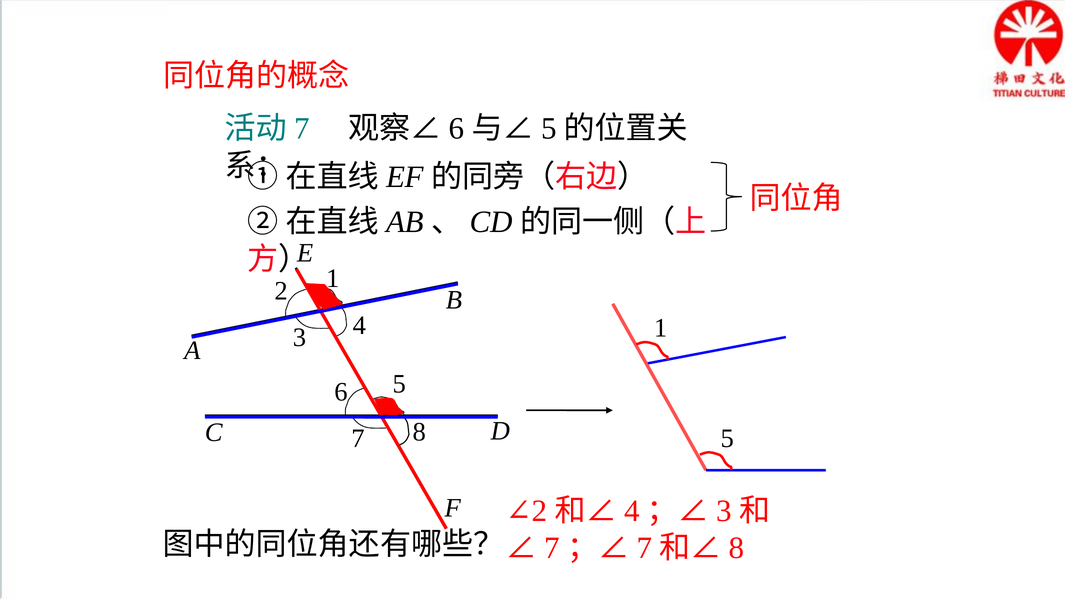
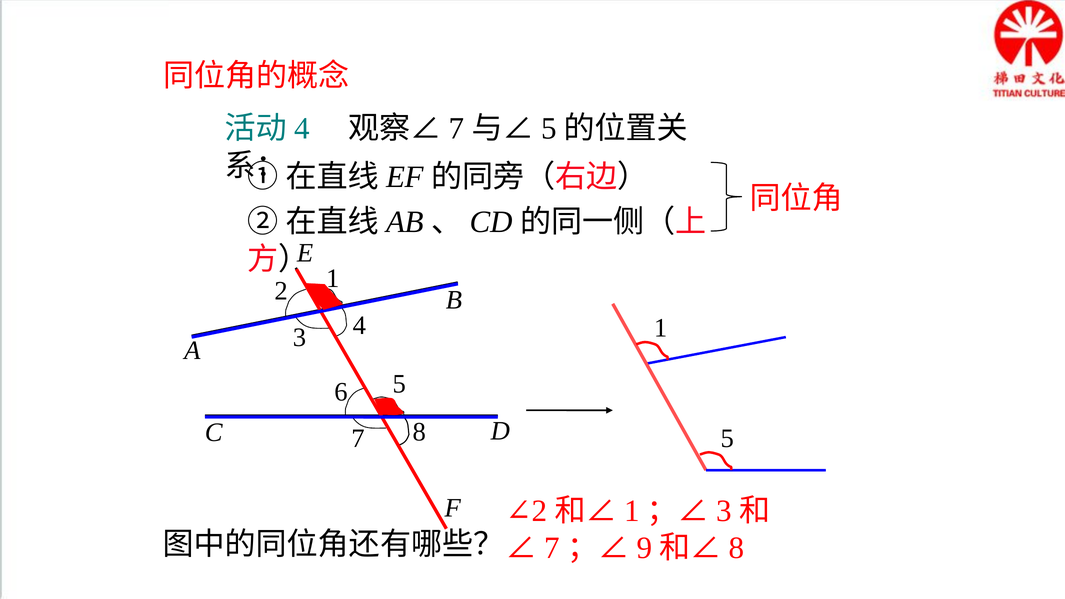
7: 7 -> 4 (302, 129)
6: 6 -> 7 (456, 129)
4: 4 -> 1 (632, 511)
7: 7 -> 9 (644, 548)
